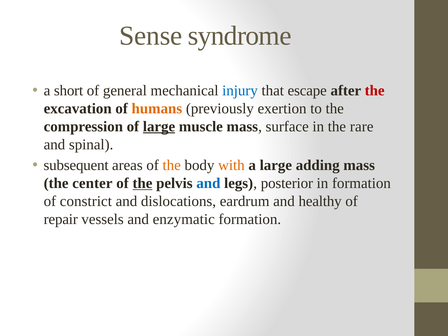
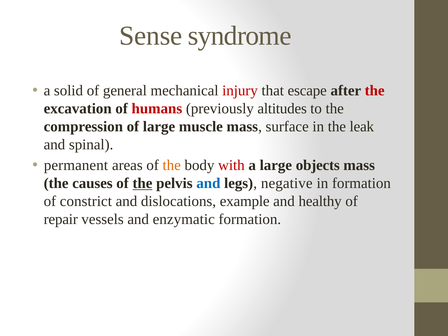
short: short -> solid (69, 91)
injury colour: blue -> red (240, 91)
humans colour: orange -> red (157, 109)
exertion: exertion -> altitudes (282, 109)
large underline: present -> none (159, 126)
rare: rare -> leak (362, 126)
subsequent: subsequent -> permanent (76, 165)
with colour: orange -> red (231, 165)
adding: adding -> objects (318, 165)
center: center -> causes (92, 183)
posterior: posterior -> negative (287, 183)
eardrum: eardrum -> example (245, 201)
